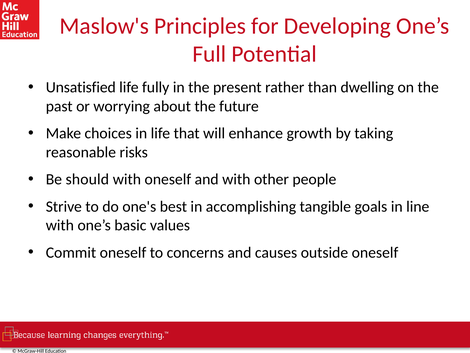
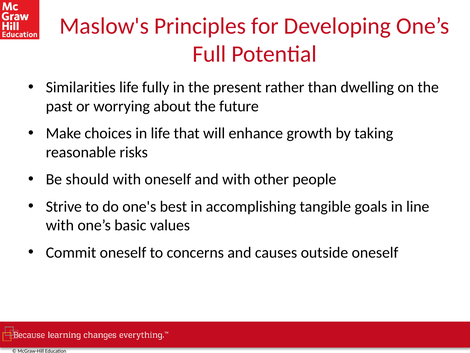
Unsatisfied: Unsatisfied -> Similarities (81, 87)
